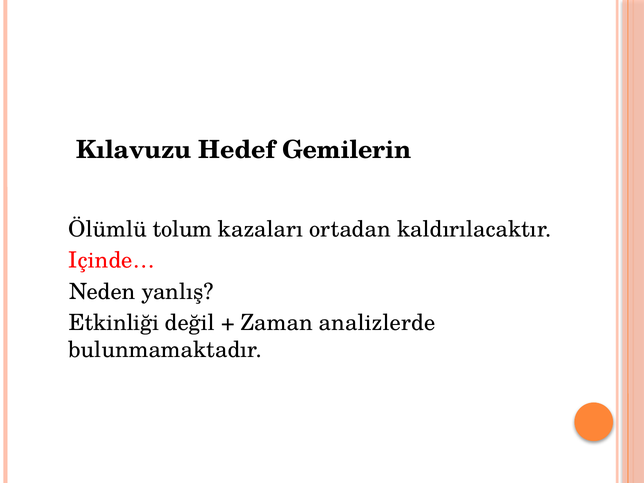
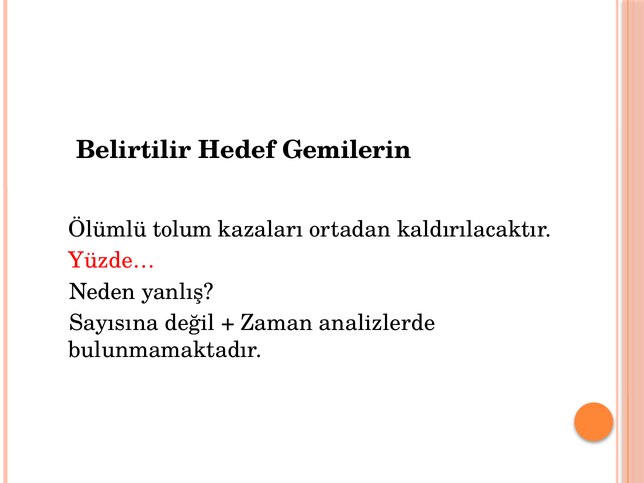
Kılavuzu: Kılavuzu -> Belirtilir (134, 150)
Içinde…: Içinde… -> Yüzde… (112, 260)
Etkinliği: Etkinliği -> Sayısına (114, 323)
